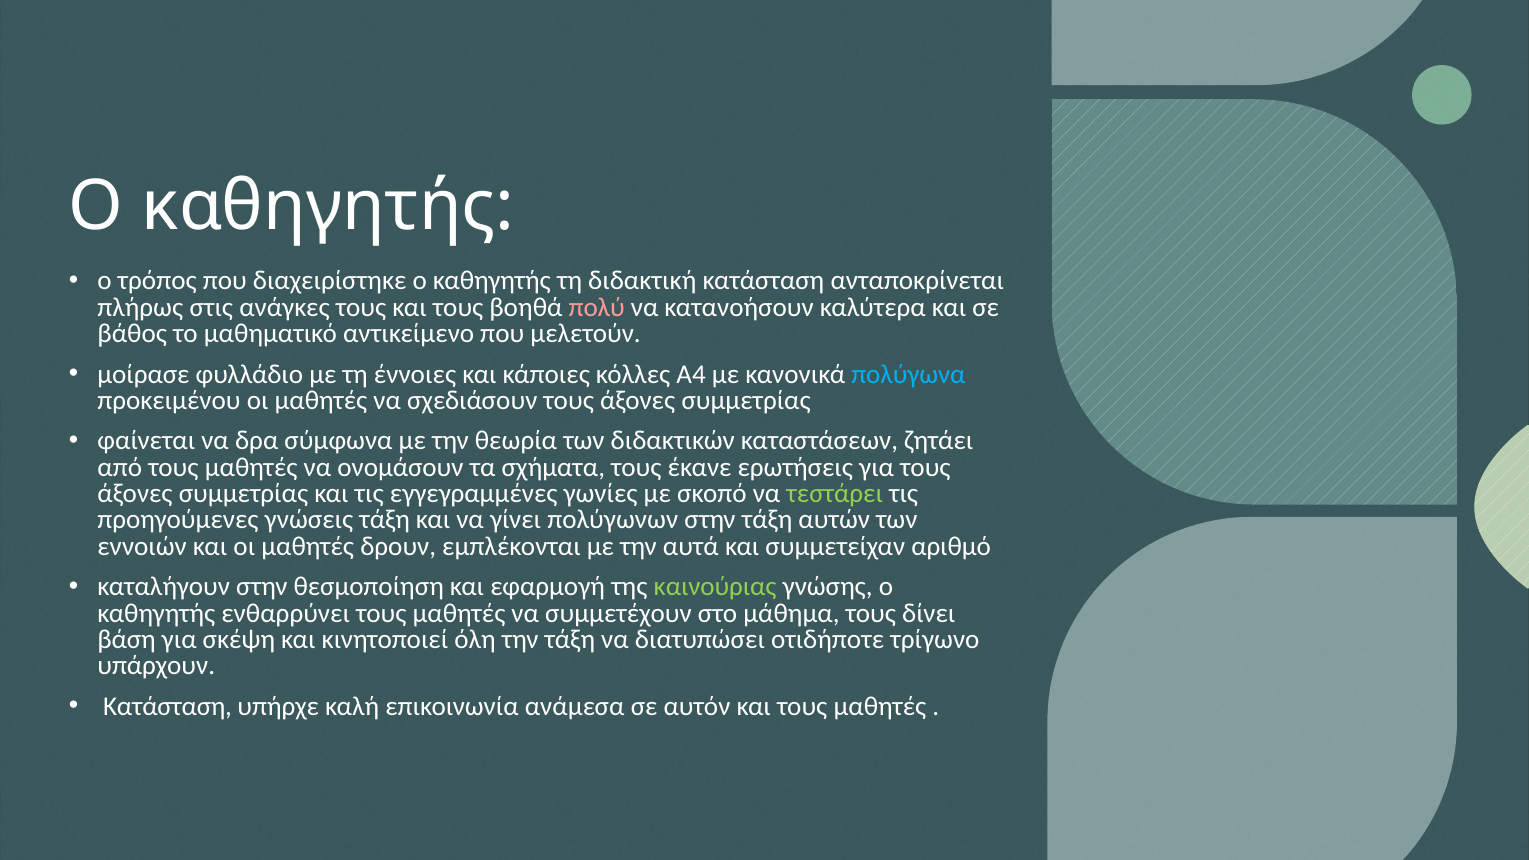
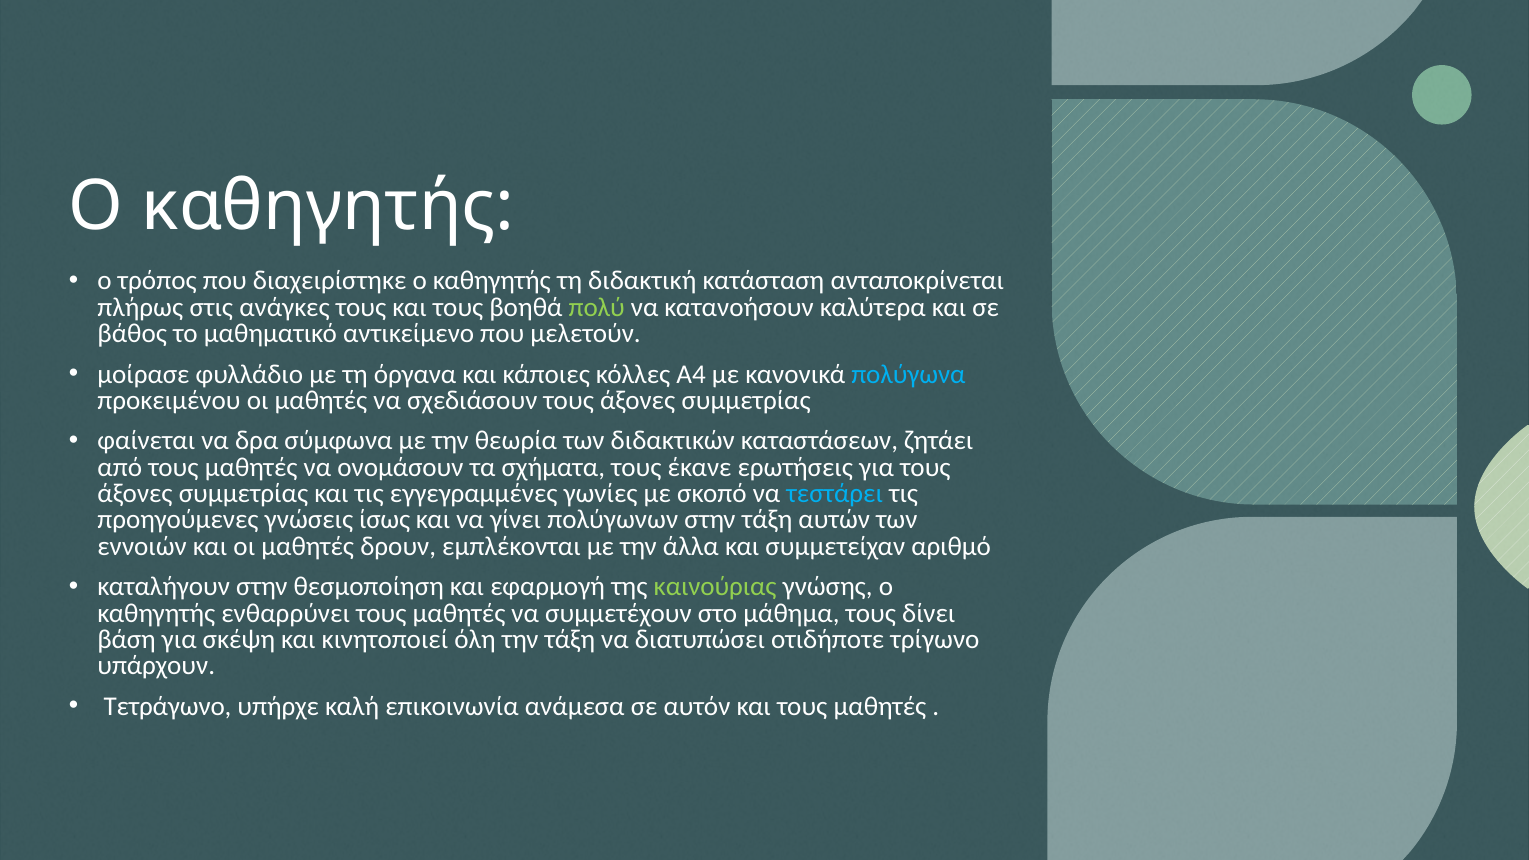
πολύ colour: pink -> light green (597, 307)
έννοιες: έννοιες -> όργανα (415, 374)
τεστάρει colour: light green -> light blue (835, 494)
γνώσεις τάξη: τάξη -> ίσως (385, 520)
αυτά: αυτά -> άλλα (691, 546)
Κατάσταση: Κατάσταση -> Τετράγωνο (167, 707)
